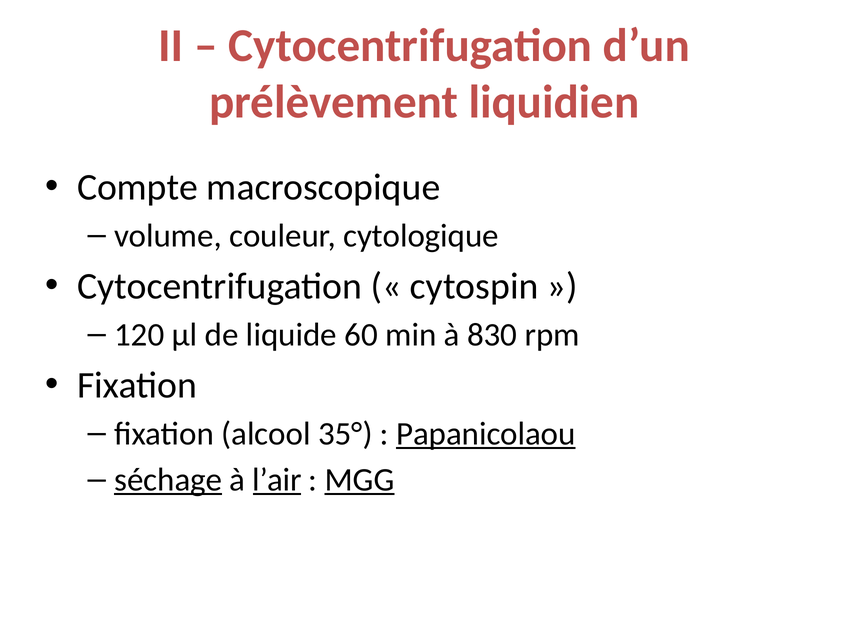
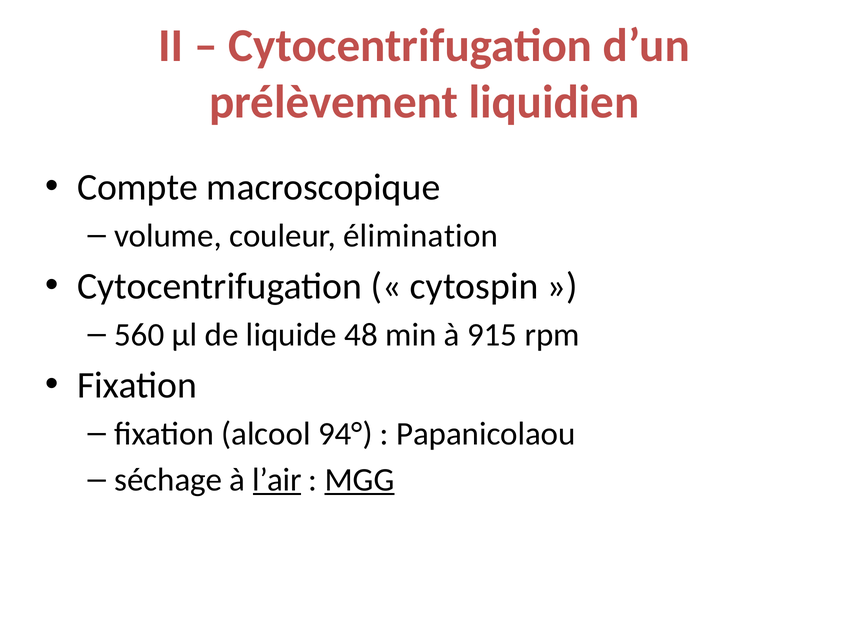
cytologique: cytologique -> élimination (421, 236)
120: 120 -> 560 (139, 335)
60: 60 -> 48 (361, 335)
830: 830 -> 915 (492, 335)
35°: 35° -> 94° (345, 434)
Papanicolaou underline: present -> none (486, 434)
séchage underline: present -> none (168, 481)
